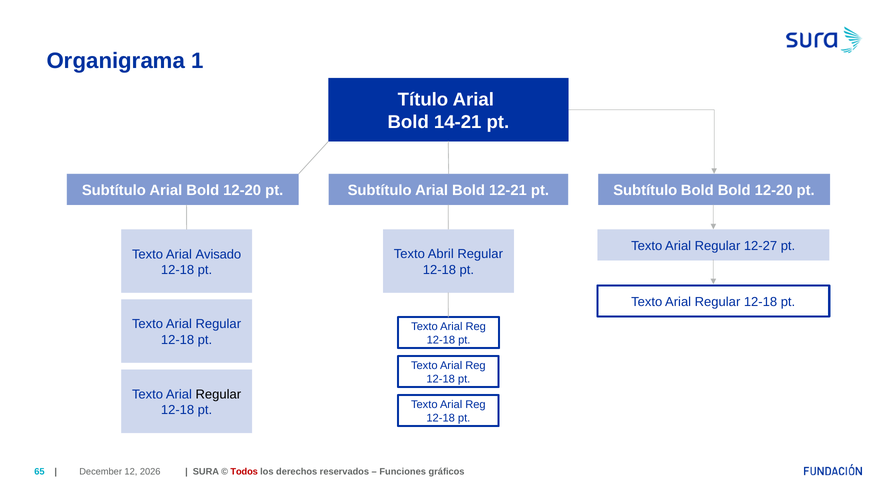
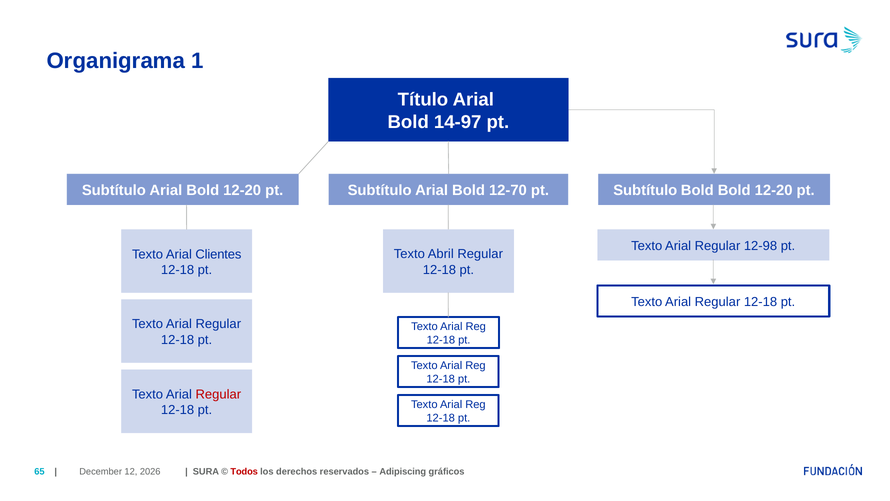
14-21: 14-21 -> 14-97 (458, 122)
12-21: 12-21 -> 12-70 (508, 190)
12-27: 12-27 -> 12-98 (760, 246)
Avisado: Avisado -> Clientes (218, 254)
Regular colour: black -> red (218, 394)
Funciones: Funciones -> Adipiscing (403, 471)
